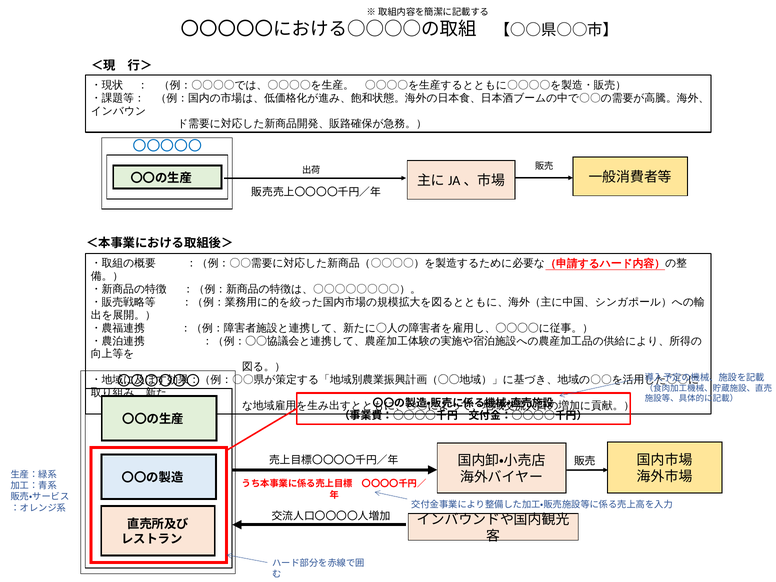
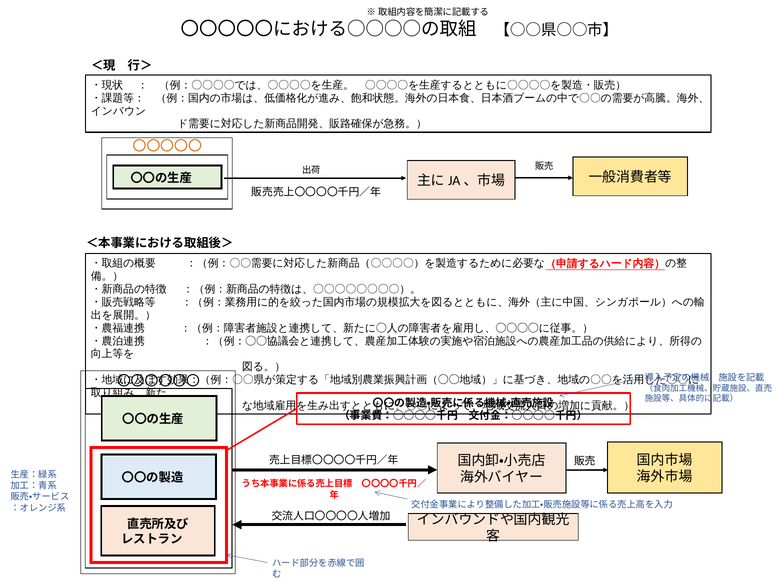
〇〇〇〇〇 colour: blue -> orange (167, 146)
